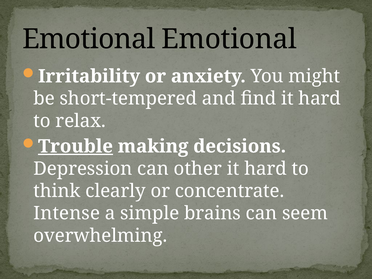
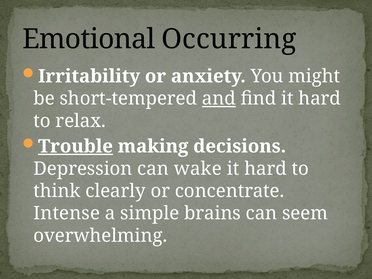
Emotional Emotional: Emotional -> Occurring (229, 39)
and underline: none -> present (219, 99)
other: other -> wake (198, 169)
